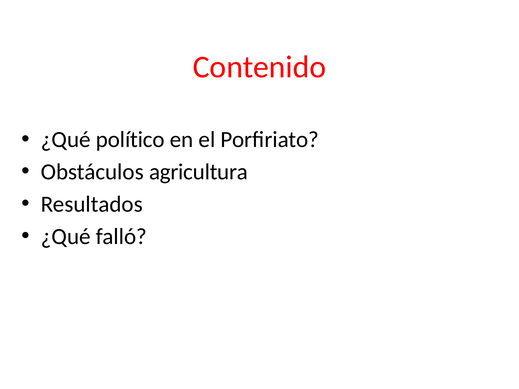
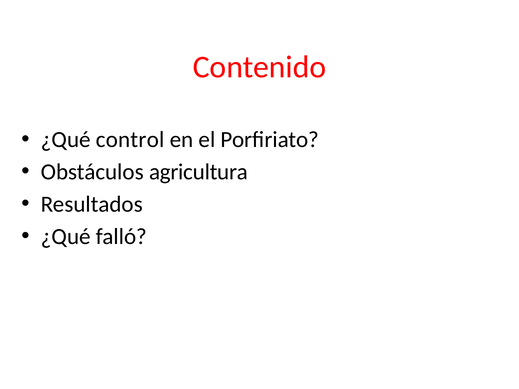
político: político -> control (130, 140)
